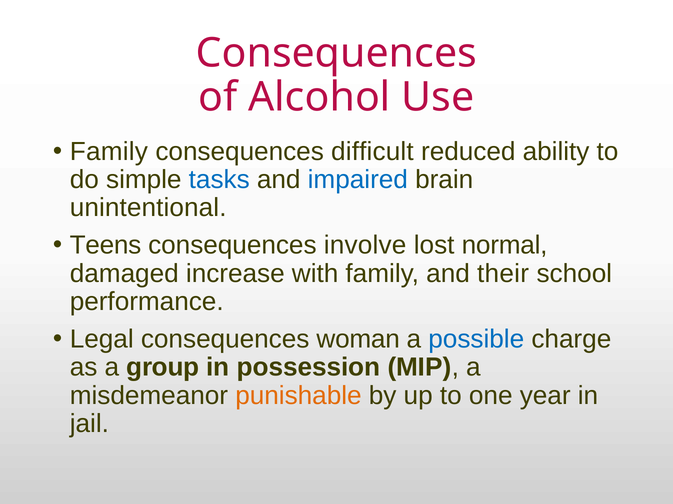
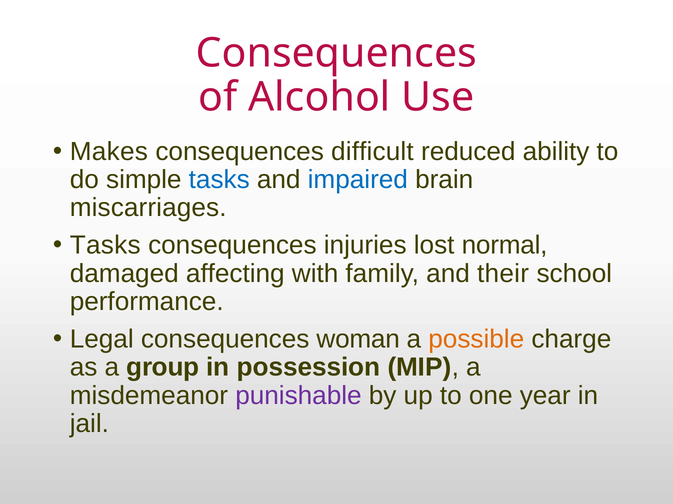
Family: Family -> Makes (109, 152)
unintentional: unintentional -> miscarriages (148, 208)
Teens: Teens -> Tasks (105, 246)
involve: involve -> injuries (365, 246)
increase: increase -> affecting (235, 274)
possible colour: blue -> orange (476, 340)
punishable colour: orange -> purple (298, 396)
